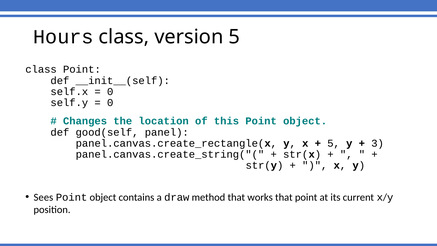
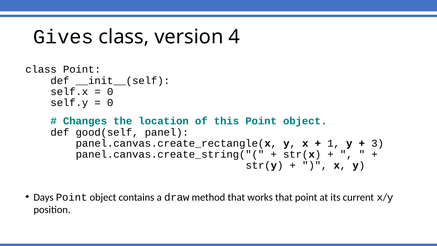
Hours: Hours -> Gives (63, 37)
version 5: 5 -> 4 (234, 37)
5: 5 -> 1 (334, 143)
Sees: Sees -> Days (44, 197)
